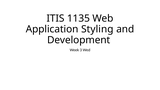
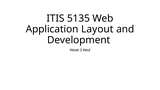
1135: 1135 -> 5135 (78, 18)
Styling: Styling -> Layout (97, 29)
